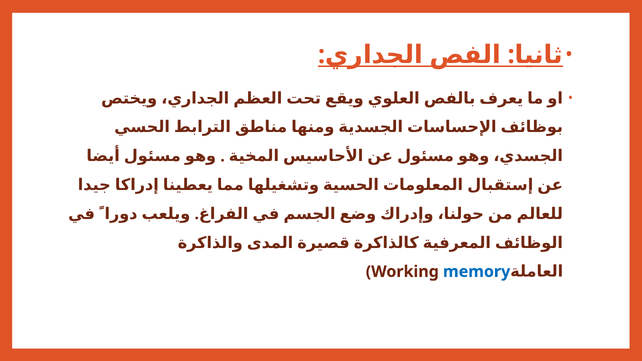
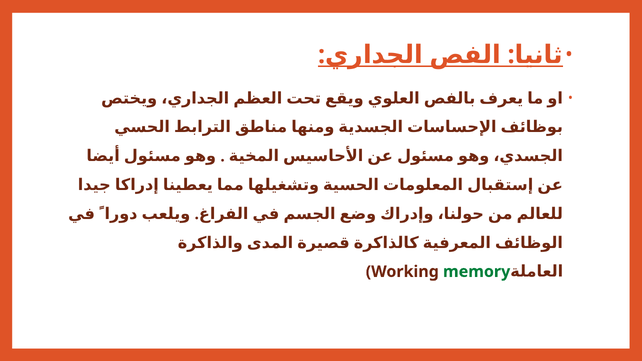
memory colour: blue -> green (477, 272)
